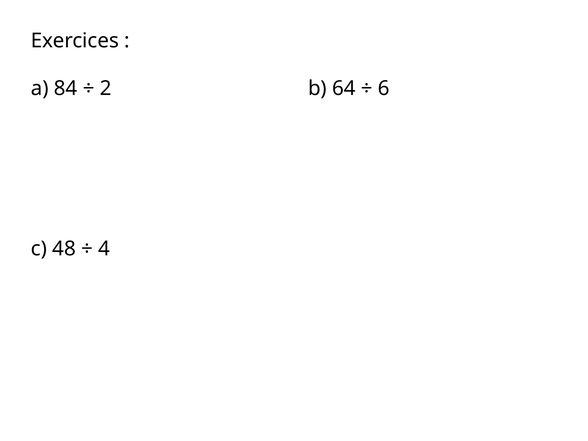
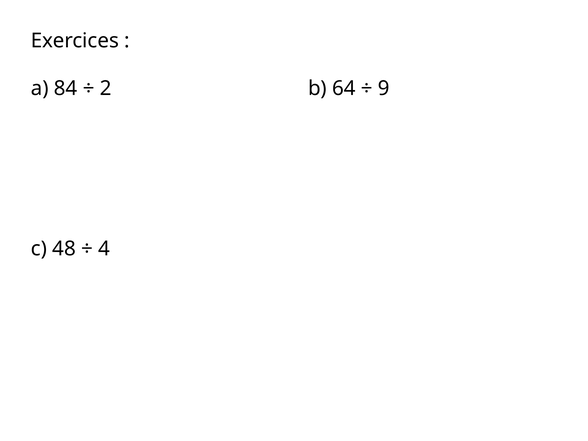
6: 6 -> 9 (384, 88)
